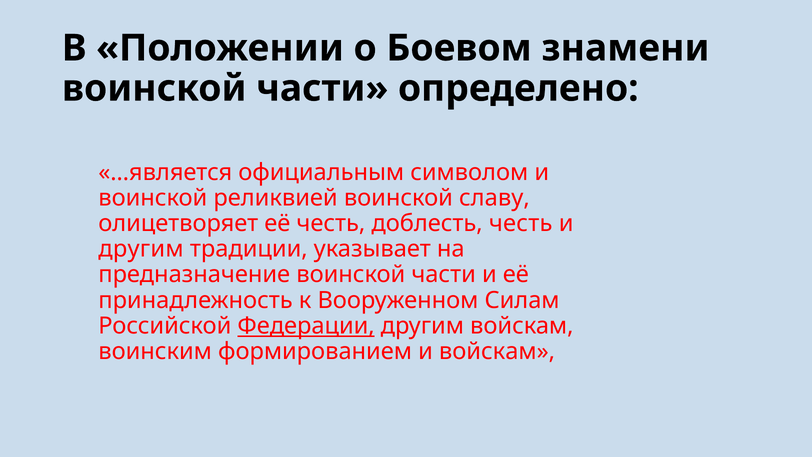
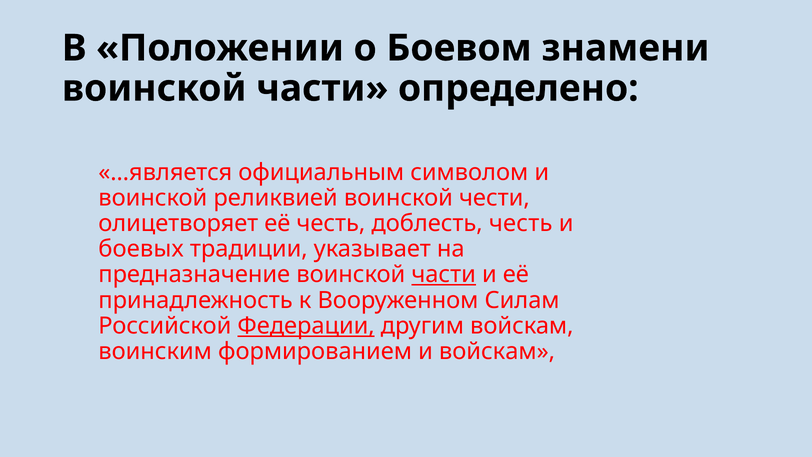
славу: славу -> чести (494, 198)
другим: другим -> боевых (141, 249)
части underline: none -> present (444, 275)
